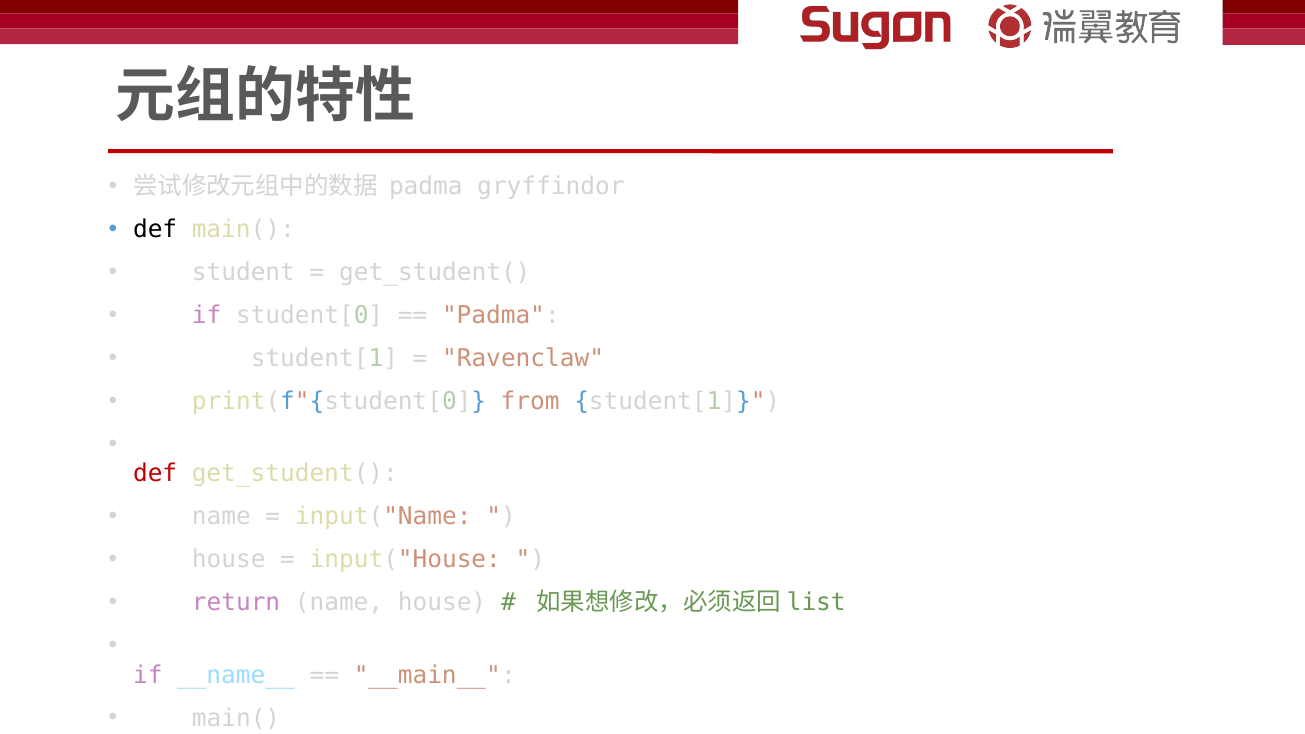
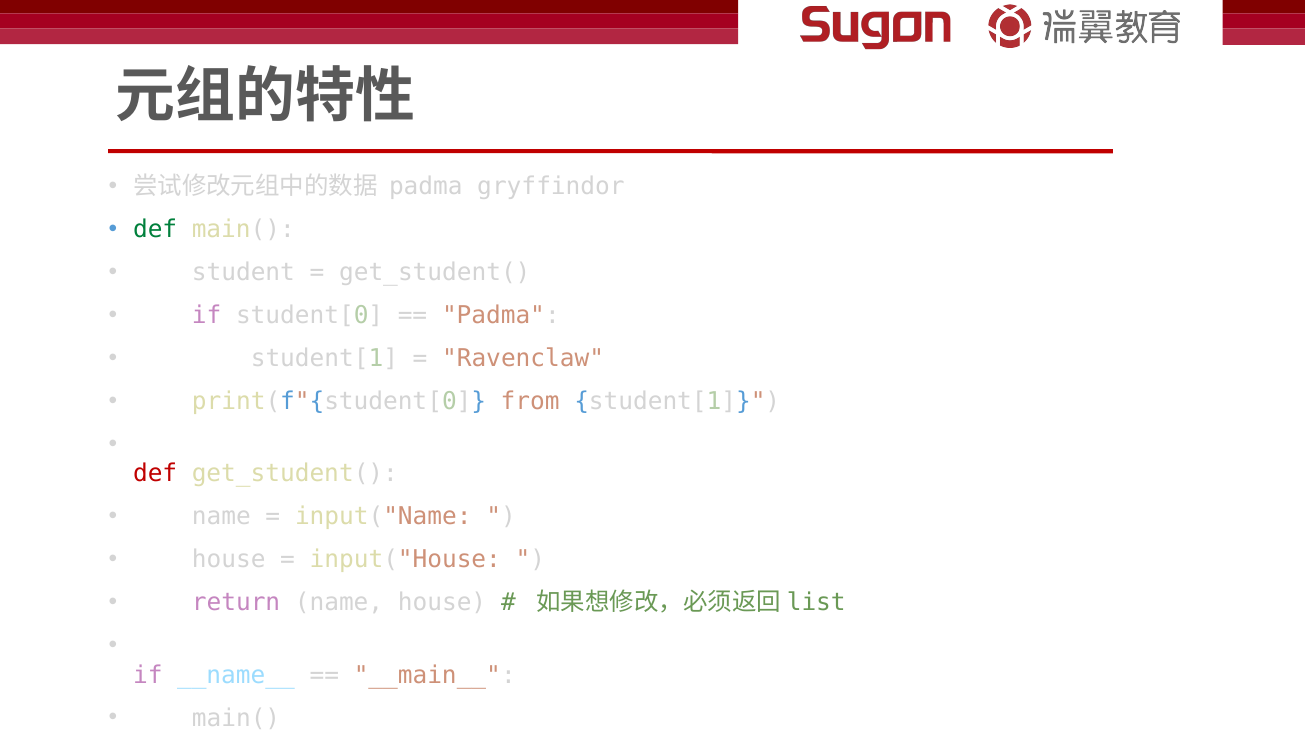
def colour: black -> green (155, 230)
